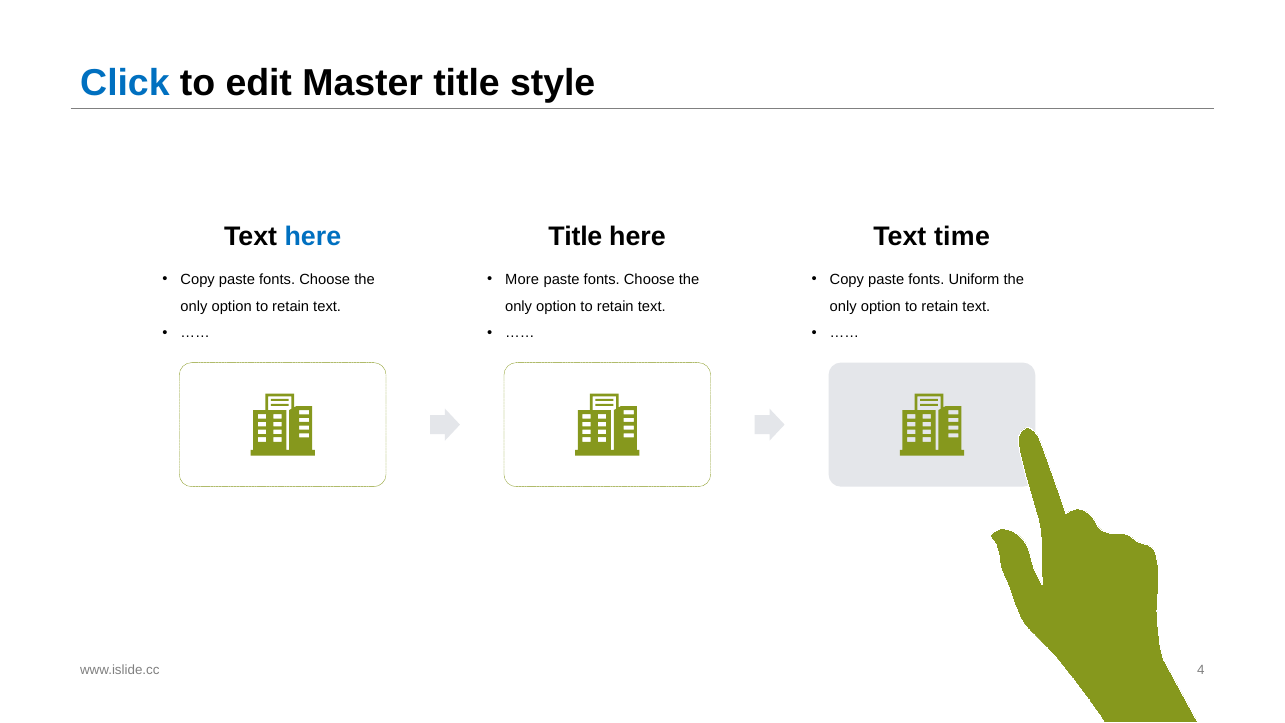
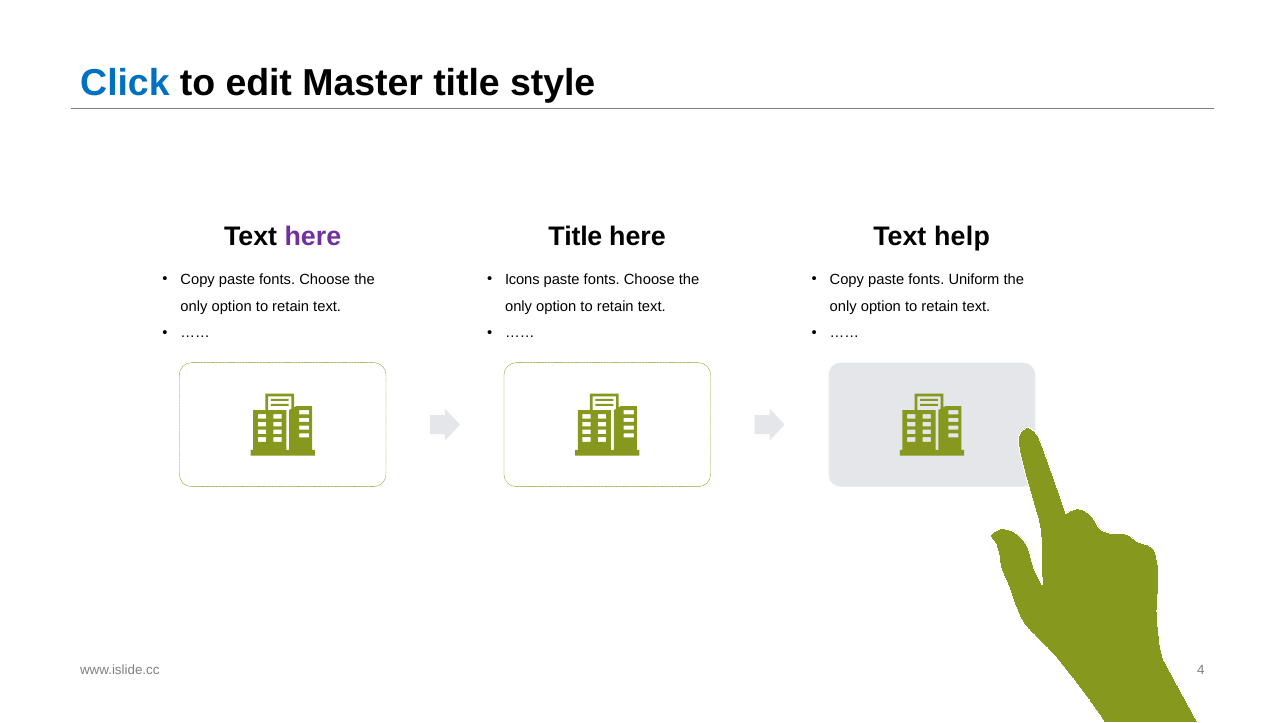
here colour: blue -> purple (313, 237)
time: time -> help (962, 237)
More: More -> Icons (522, 280)
